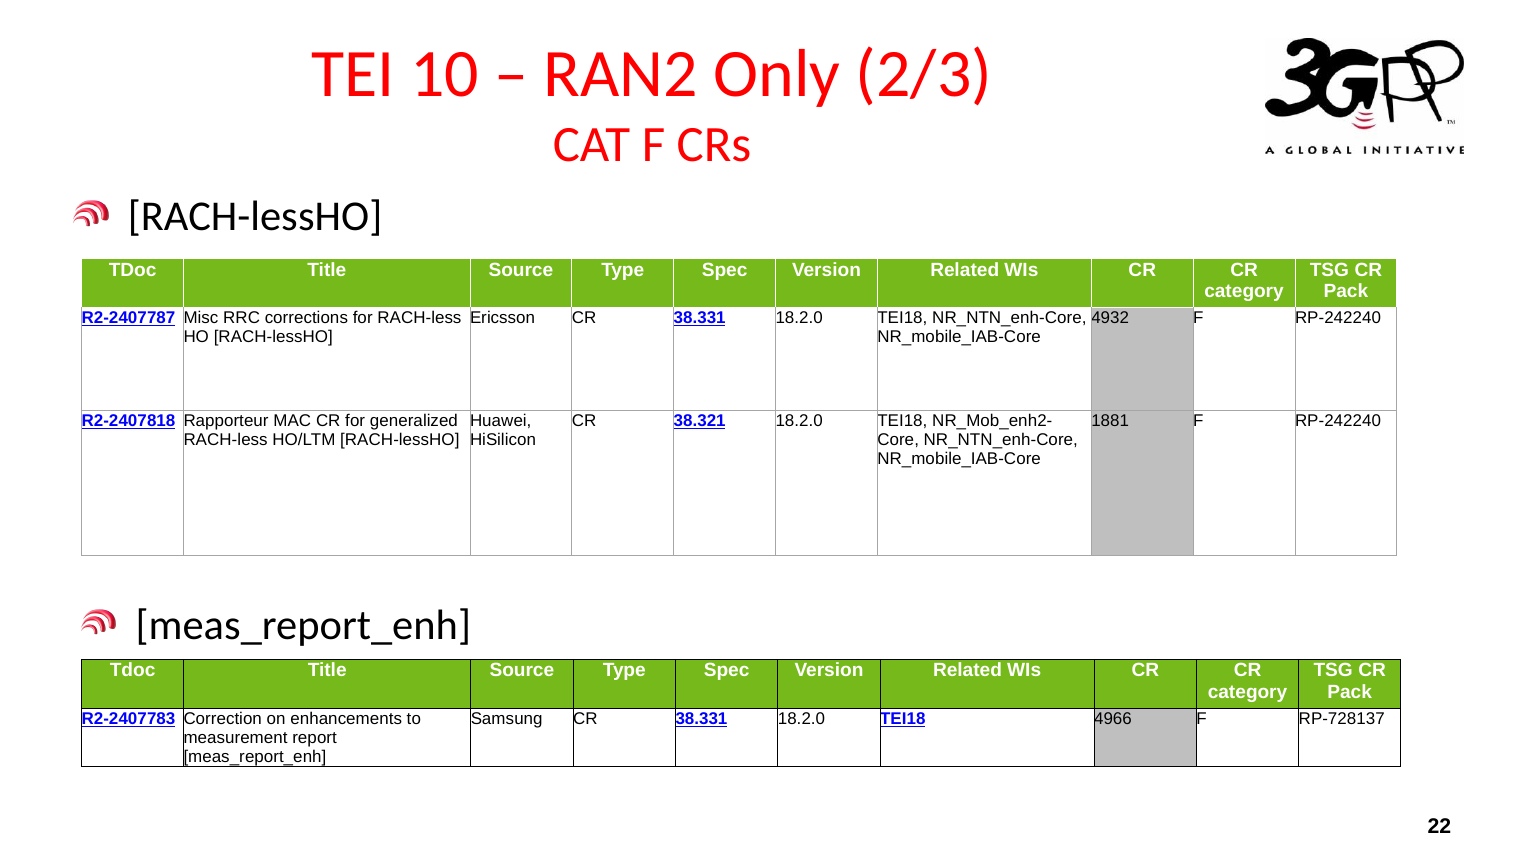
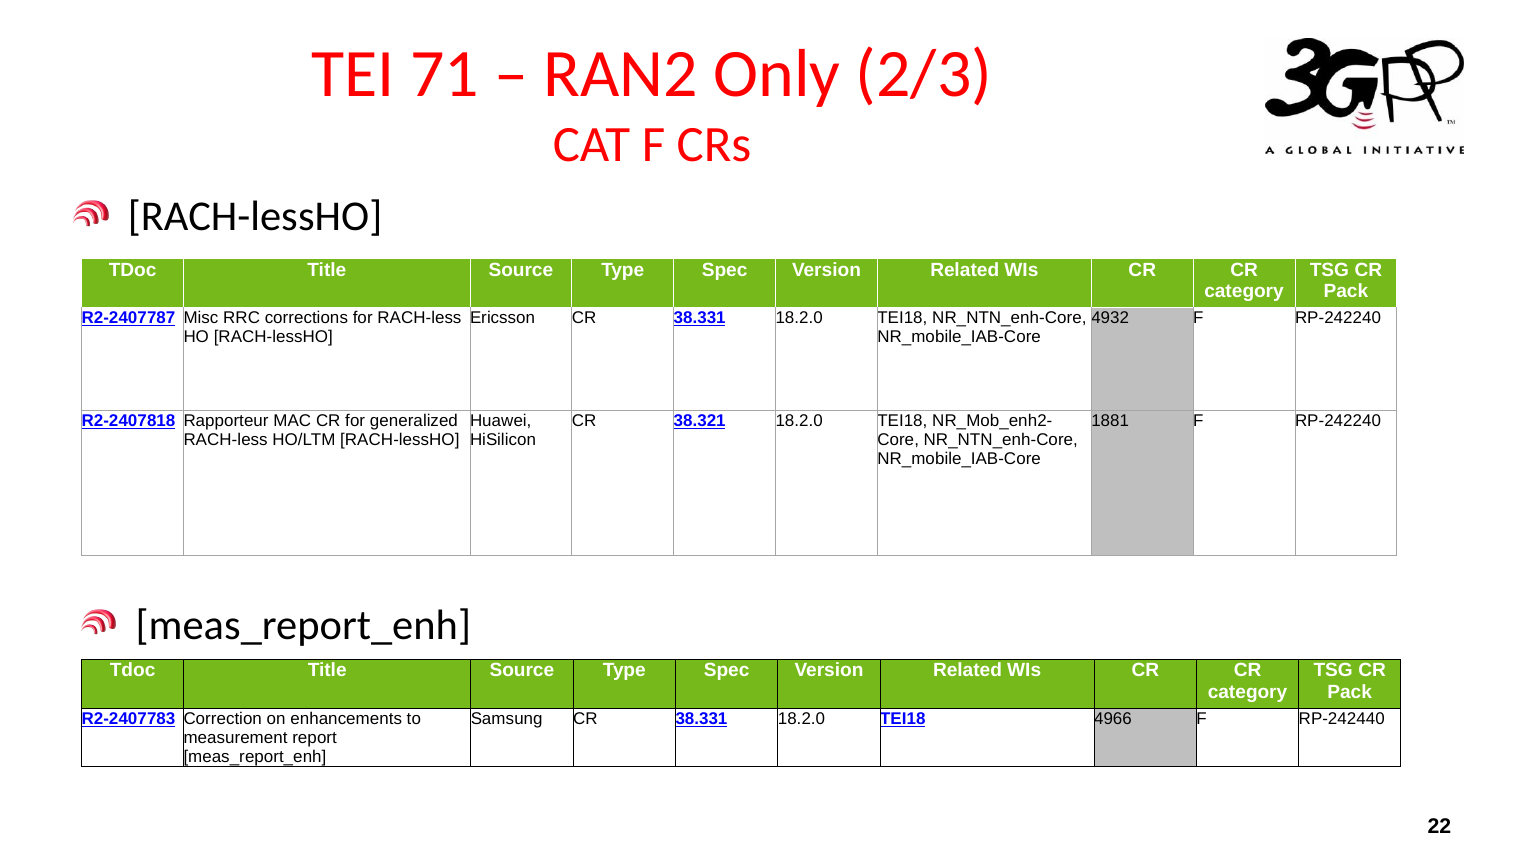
10: 10 -> 71 (445, 74)
RP-728137: RP-728137 -> RP-242440 (1342, 719)
